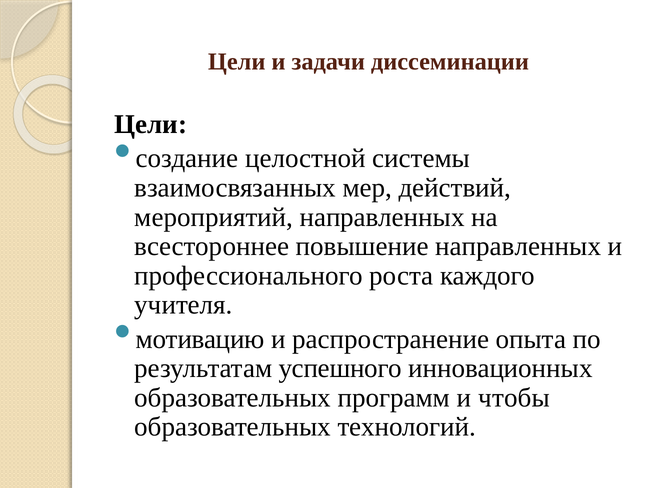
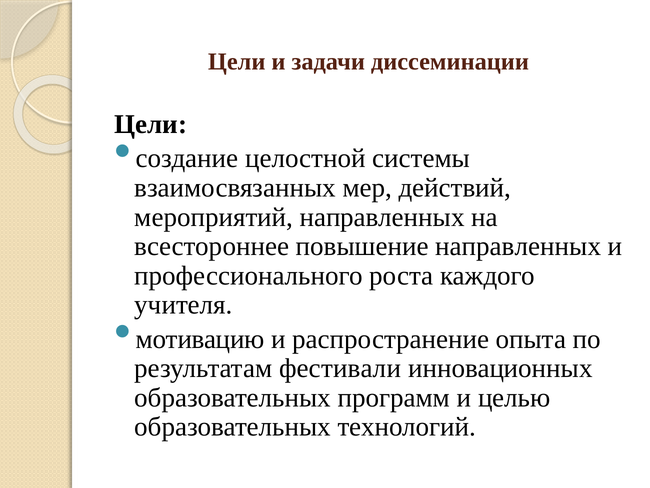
успешного: успешного -> фестивали (340, 368)
чтобы: чтобы -> целью (514, 397)
